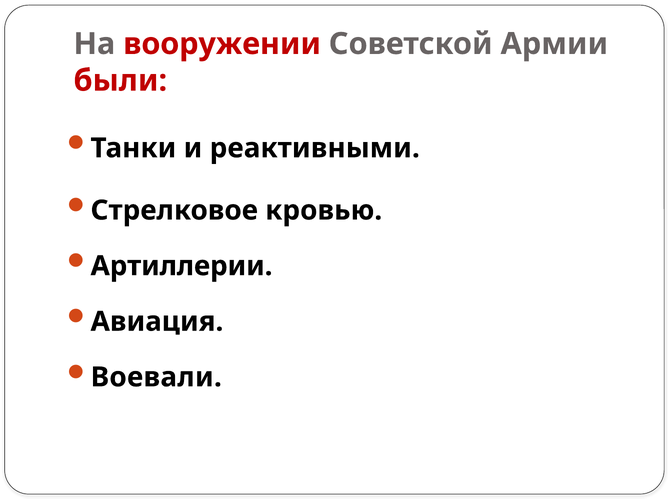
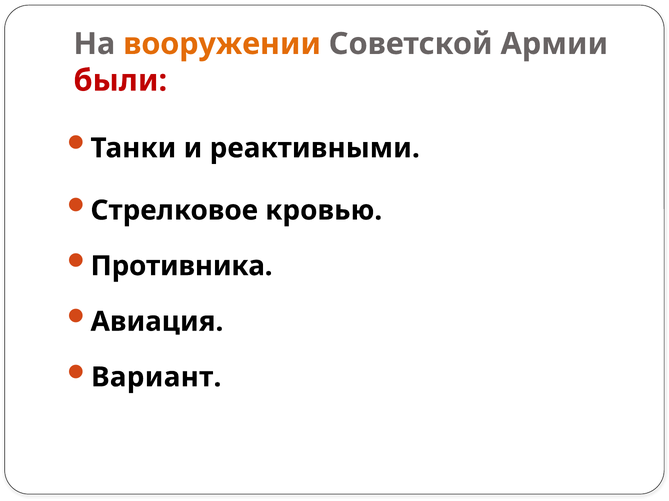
вооружении colour: red -> orange (222, 44)
Артиллерии: Артиллерии -> Противника (182, 266)
Воевали: Воевали -> Вариант (156, 378)
